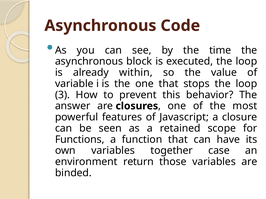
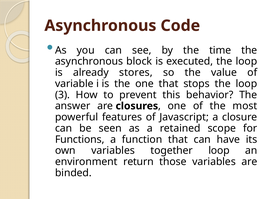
within: within -> stores (136, 73)
together case: case -> loop (219, 151)
